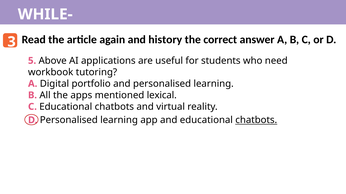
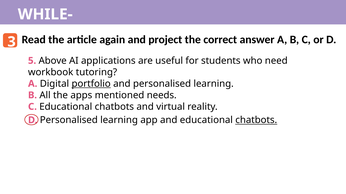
history: history -> project (165, 40)
portfolio underline: none -> present (91, 84)
lexical: lexical -> needs (162, 95)
